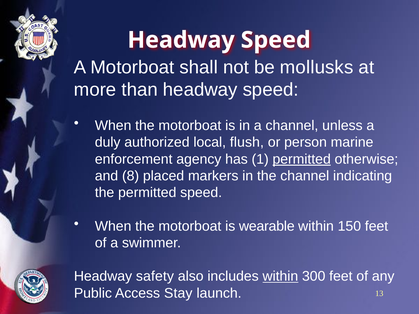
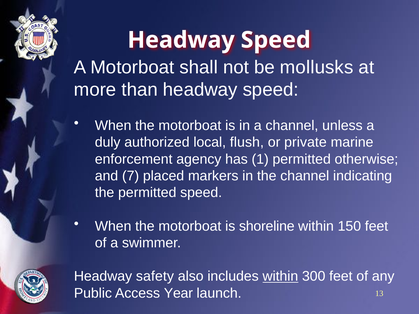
person: person -> private (305, 143)
permitted underline: present -> none (302, 159)
8: 8 -> 7 (131, 176)
wearable: wearable -> shoreline (267, 226)
Stay: Stay -> Year (178, 293)
